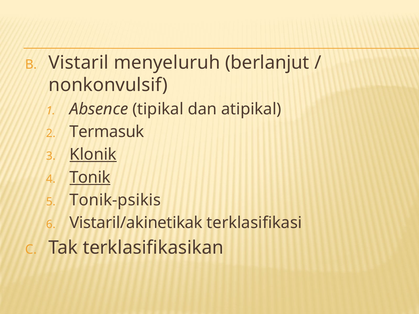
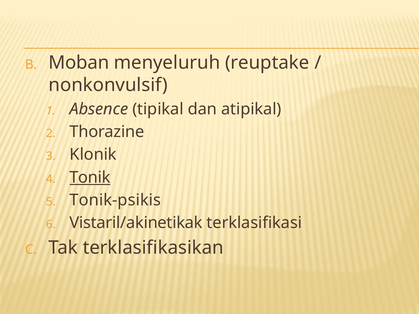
Vistaril: Vistaril -> Moban (79, 63)
berlanjut: berlanjut -> reuptake (267, 63)
Termasuk: Termasuk -> Thorazine (107, 132)
Klonik underline: present -> none (93, 155)
